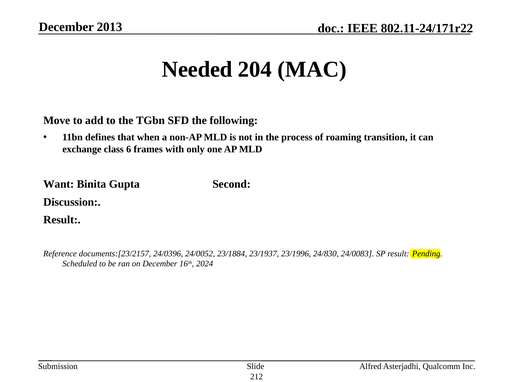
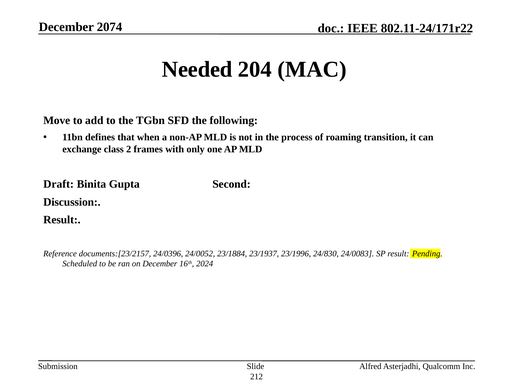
2013: 2013 -> 2074 (109, 27)
6: 6 -> 2 (129, 149)
Want: Want -> Draft (59, 184)
